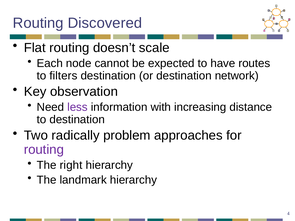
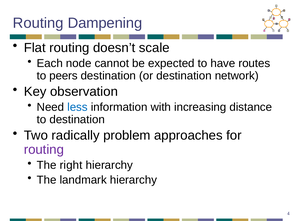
Discovered: Discovered -> Dampening (105, 23)
filters: filters -> peers (64, 76)
less colour: purple -> blue (77, 107)
